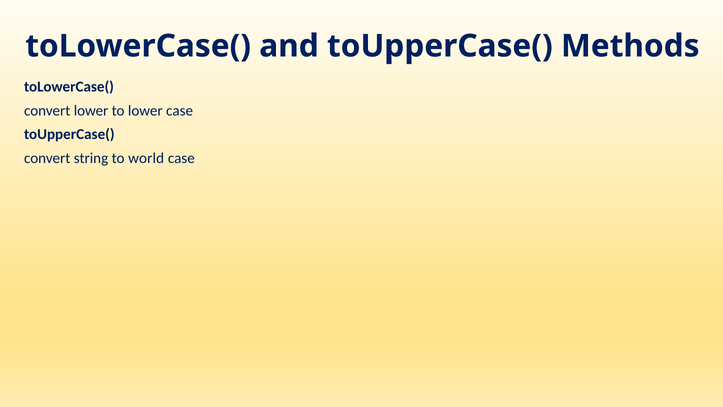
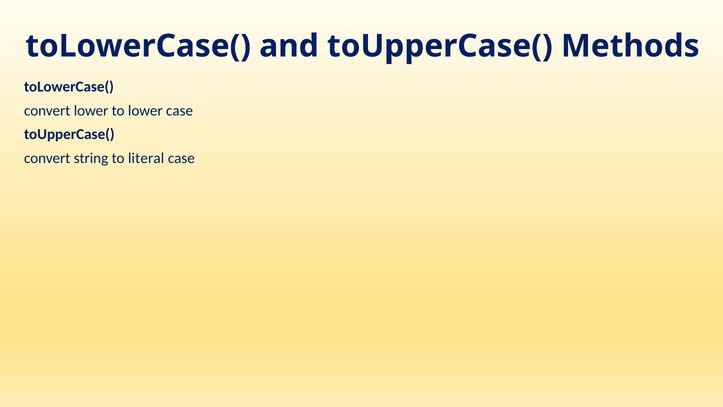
world: world -> literal (146, 158)
